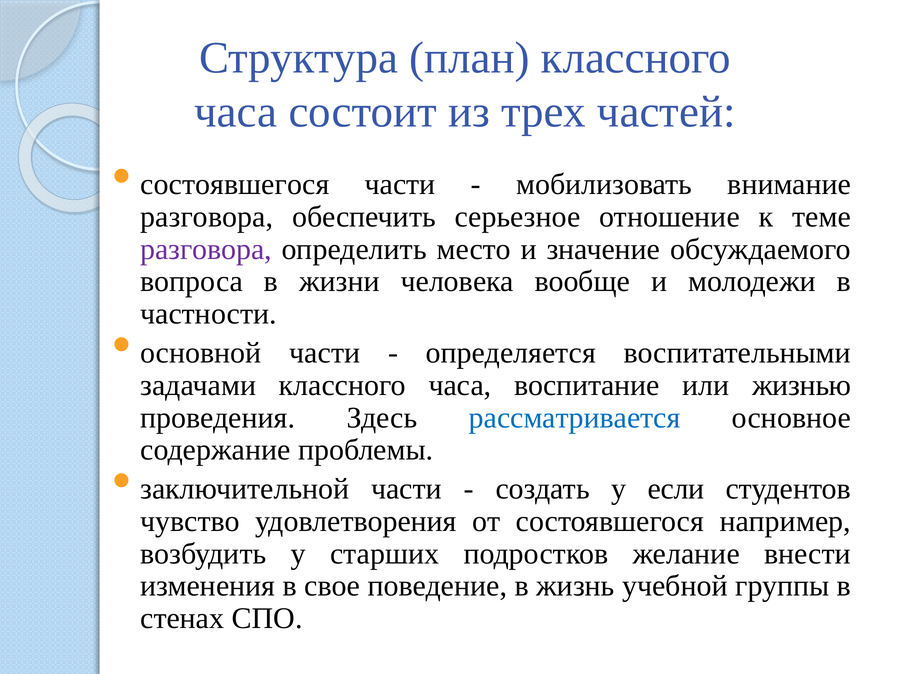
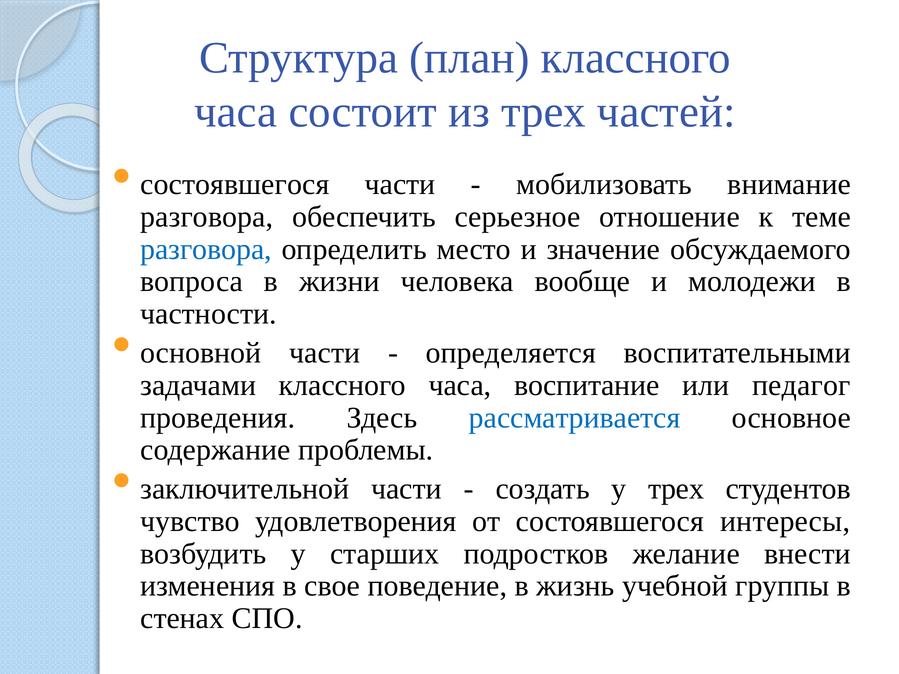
разговора colour: purple -> blue (206, 249)
жизнью: жизнью -> педагог (801, 385)
у если: если -> трех (676, 489)
например: например -> интересы (785, 522)
